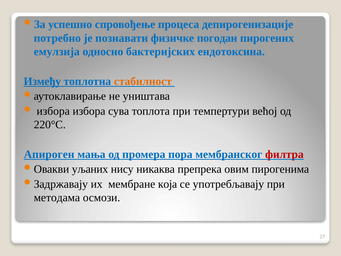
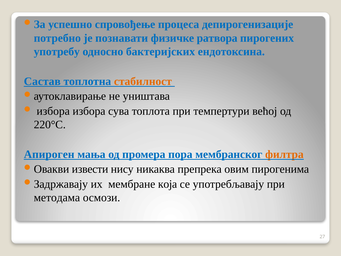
погодан: погодан -> ратвора (217, 38)
емулзија: емулзија -> употребу (57, 52)
Између: Између -> Састав (42, 81)
филтра colour: red -> orange (284, 154)
уљаних: уљаних -> извести (90, 169)
